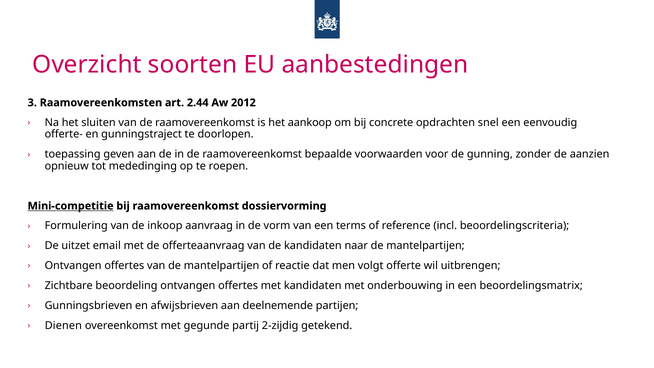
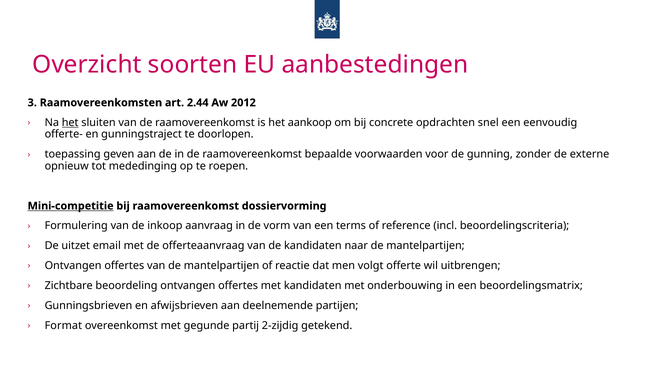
het underline: none -> present (70, 123)
aanzien: aanzien -> externe (590, 154)
Dienen: Dienen -> Format (63, 325)
